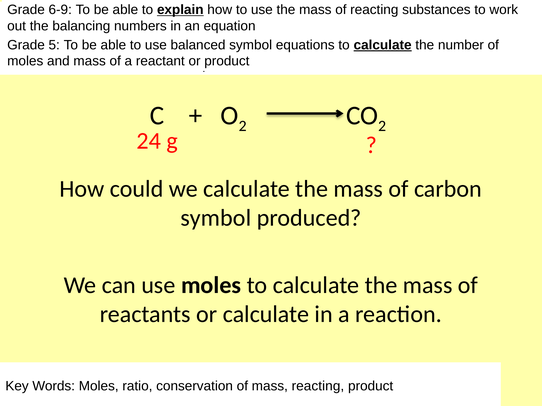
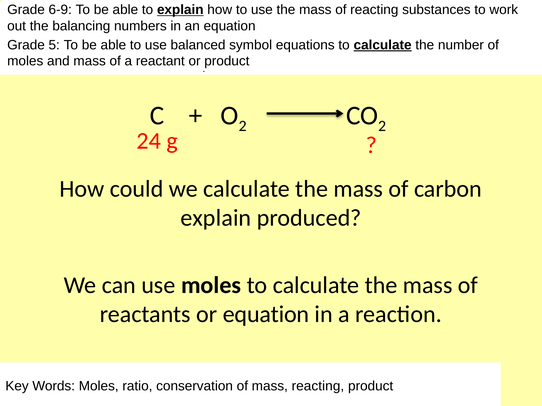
symbol: symbol -> explain (216, 218)
or calculate: calculate -> equation (266, 315)
